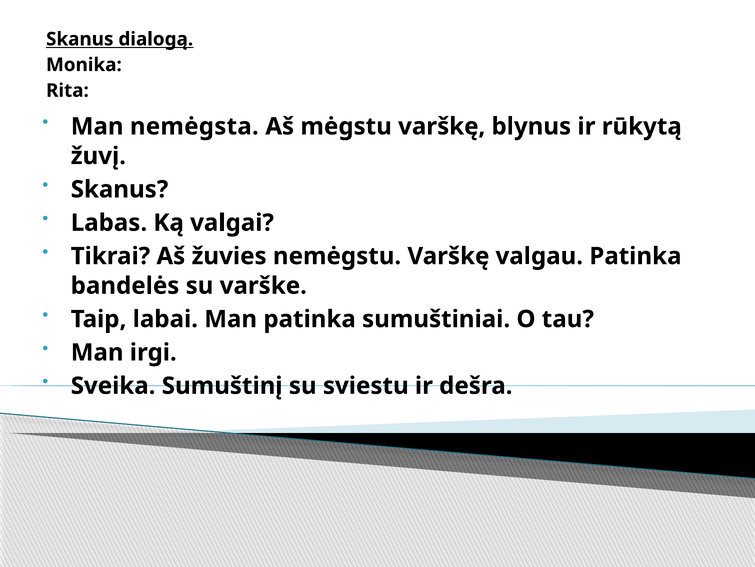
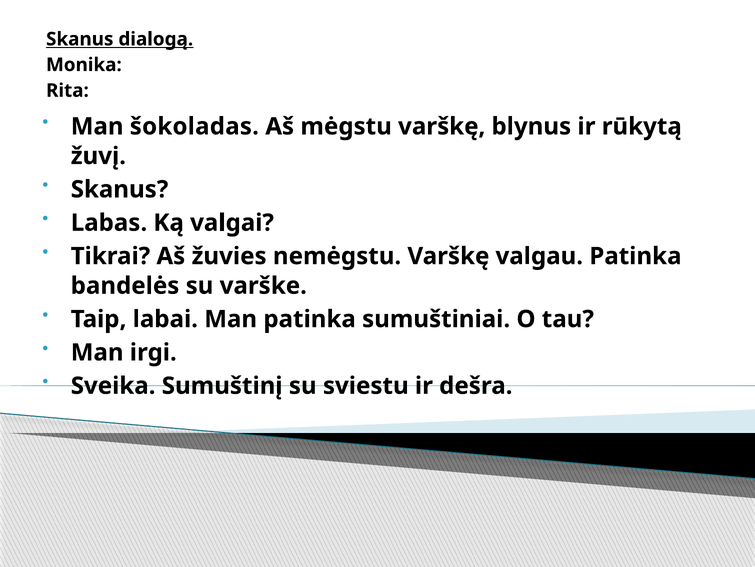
nemėgsta: nemėgsta -> šokoladas (194, 126)
